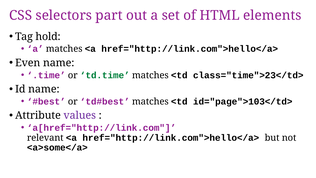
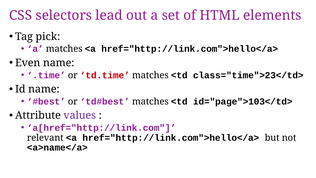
part: part -> lead (109, 15)
hold: hold -> pick (48, 37)
td.time colour: green -> red (105, 75)
<a>some</a>: <a>some</a> -> <a>name</a> (57, 147)
